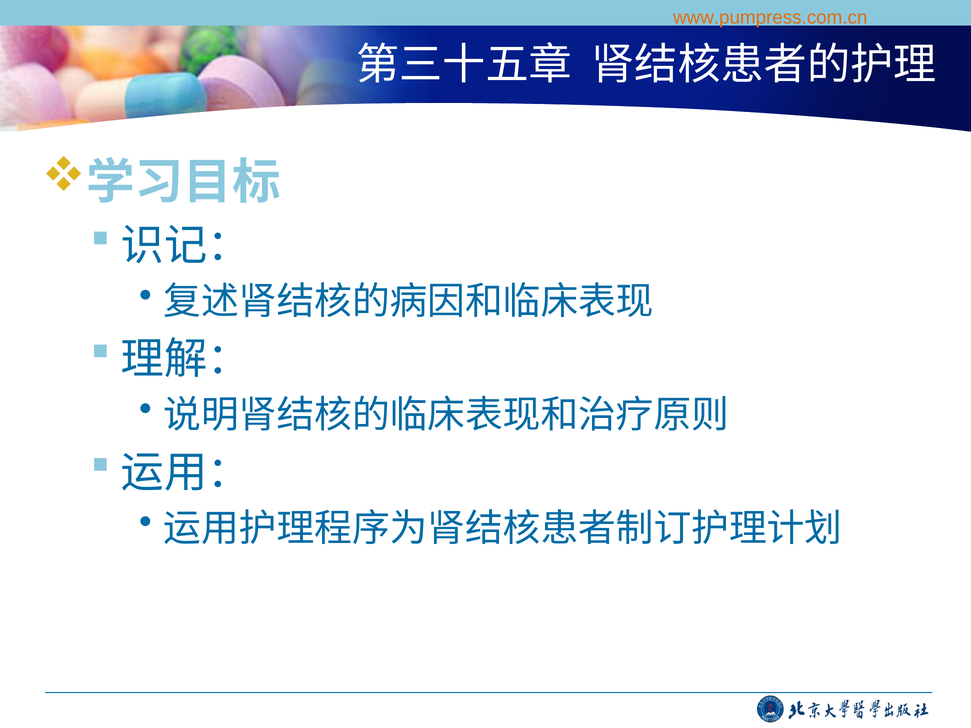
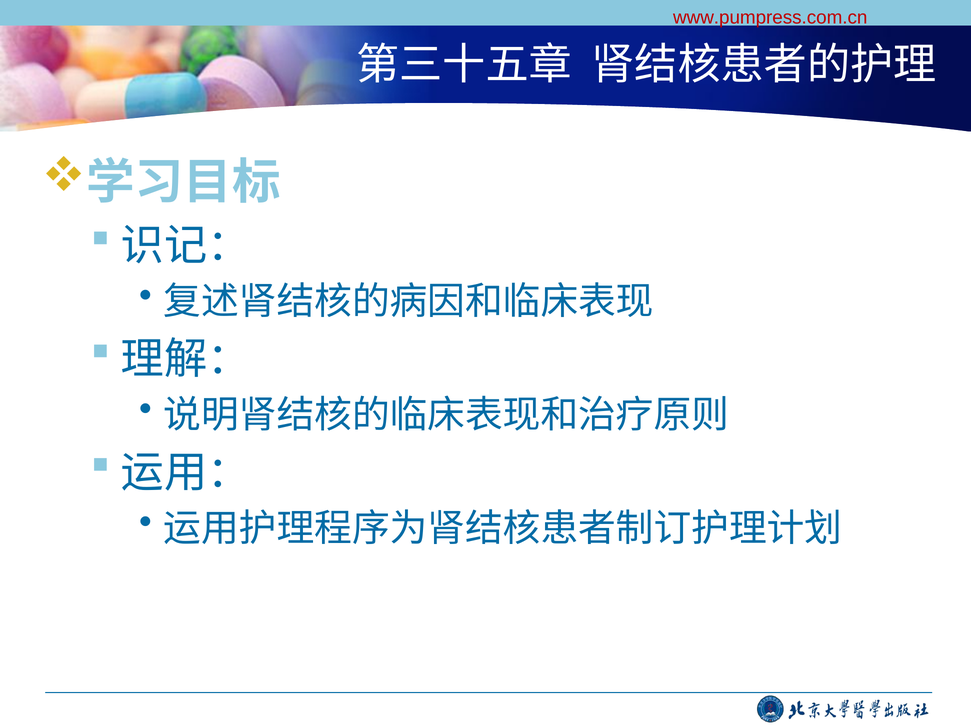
www.pumpress.com.cn colour: orange -> red (770, 17)
